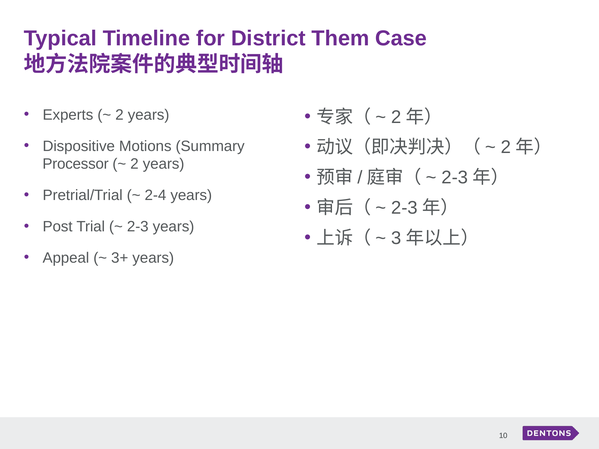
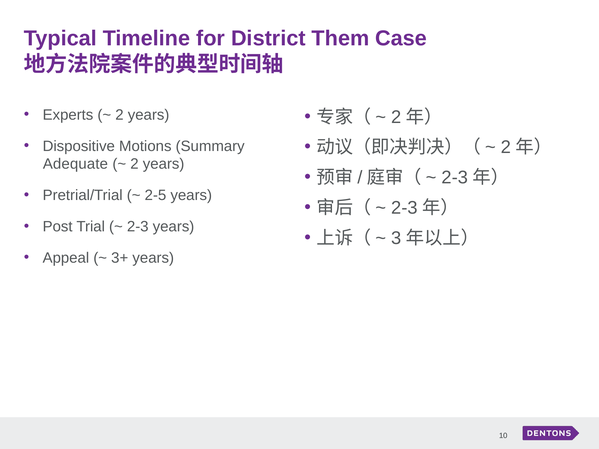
Processor: Processor -> Adequate (75, 164)
2-4: 2-4 -> 2-5 (155, 195)
